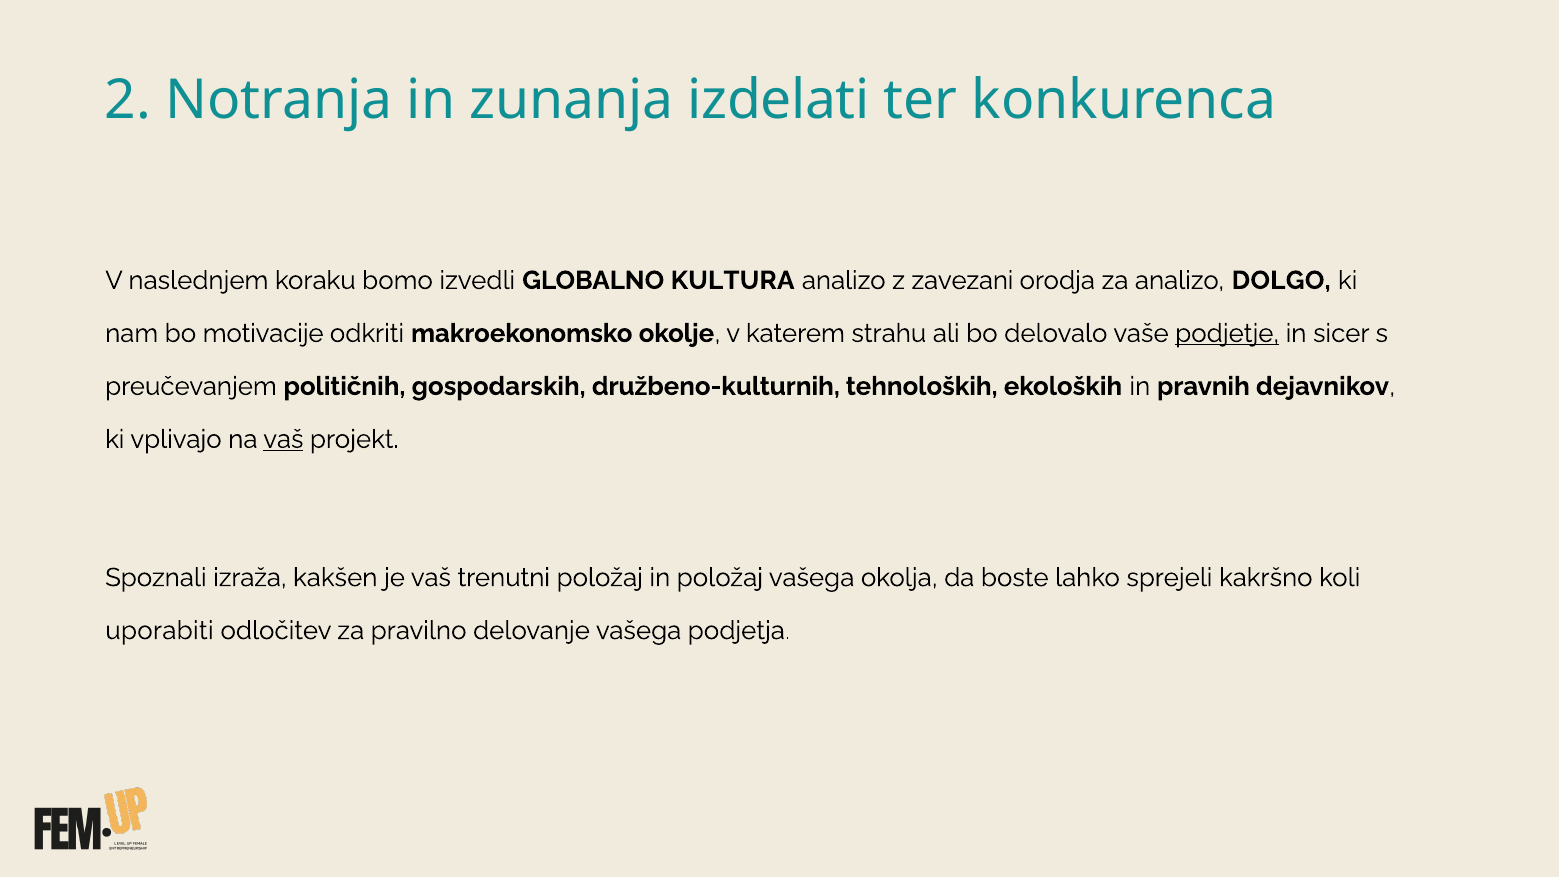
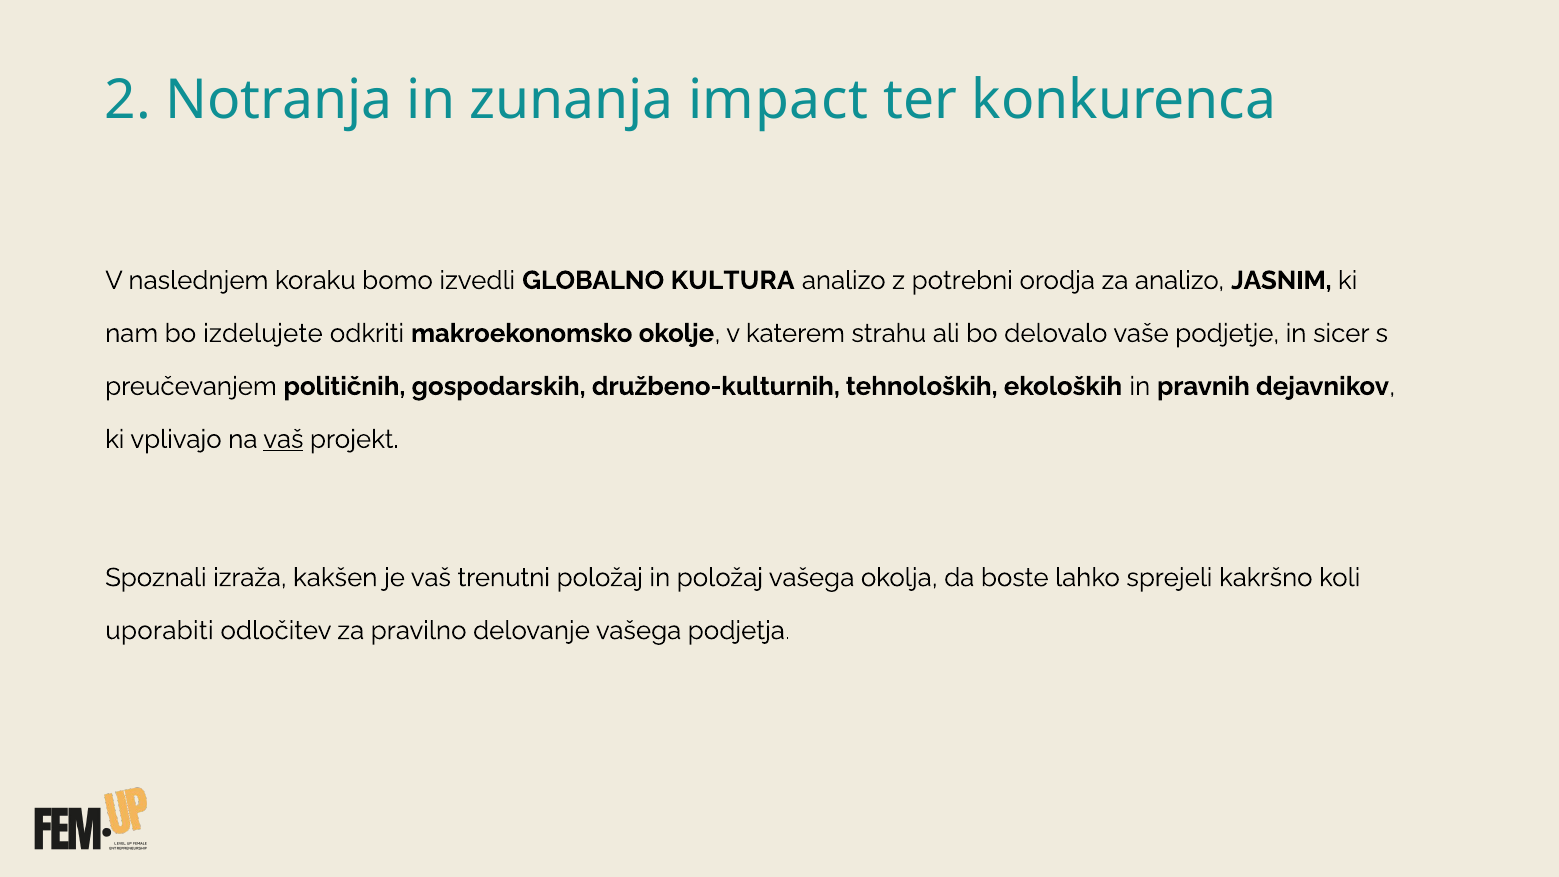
izdelati: izdelati -> impact (778, 100)
zavezani: zavezani -> potrebni (962, 280)
DOLGO: DOLGO -> JASNIM (1281, 280)
motivacije: motivacije -> izdelujete (263, 333)
podjetje underline: present -> none (1227, 333)
